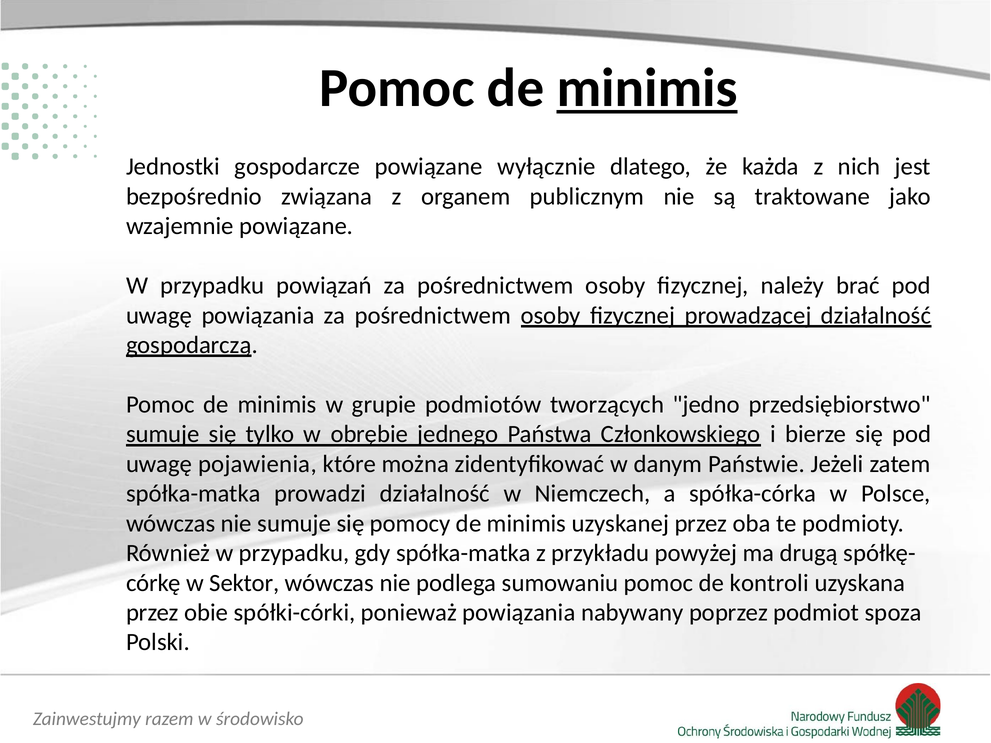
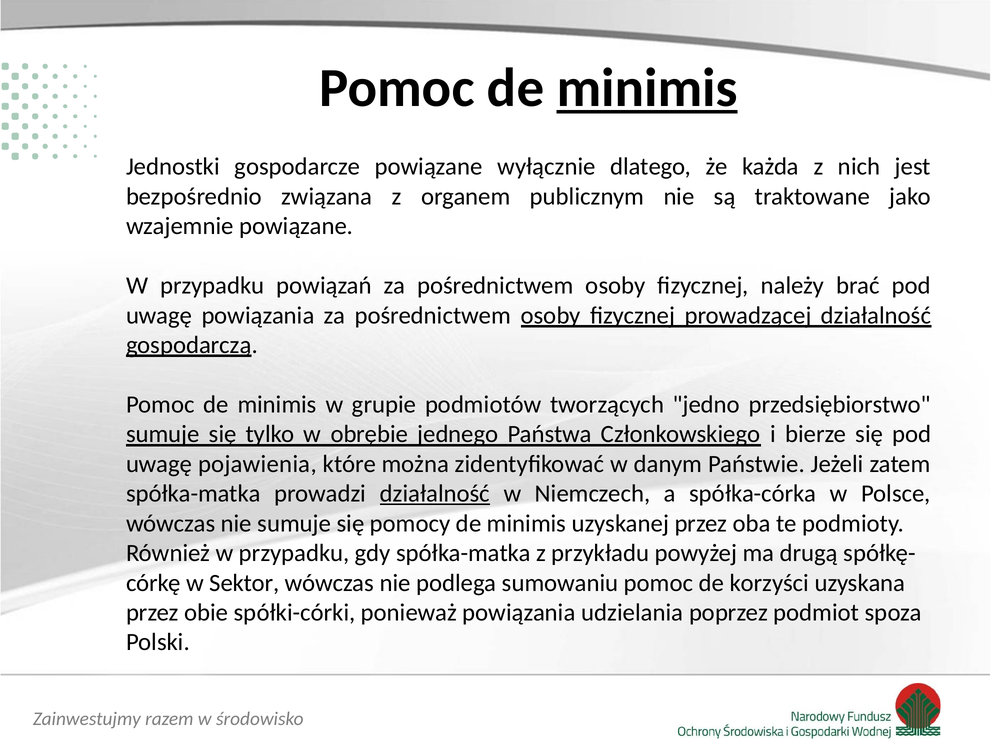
działalność underline: none -> present (435, 494)
kontroli: kontroli -> korzyści (769, 583)
nabywany: nabywany -> udzielania (632, 613)
